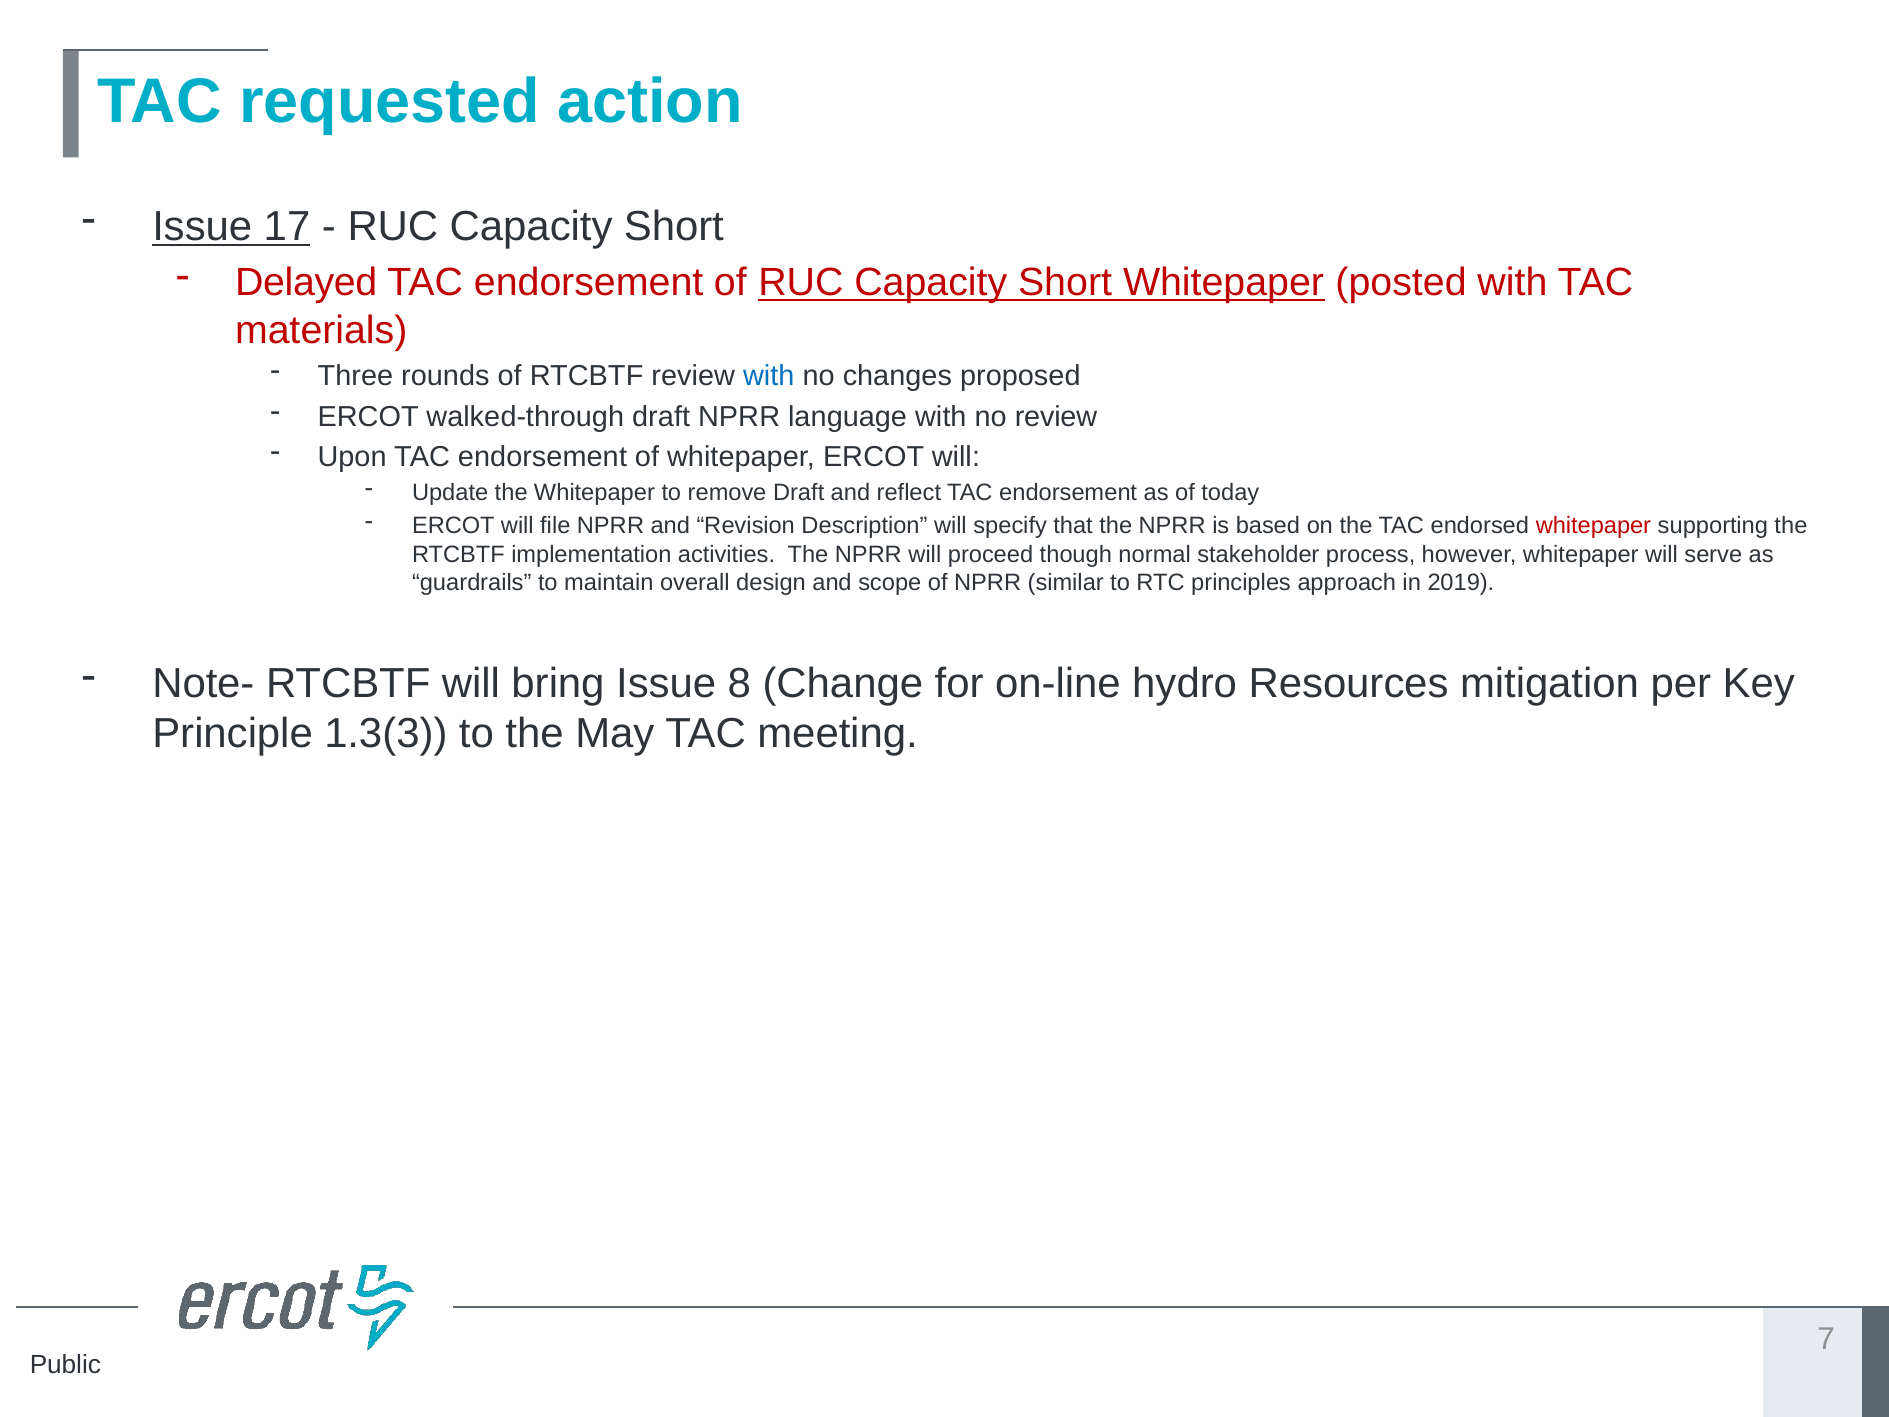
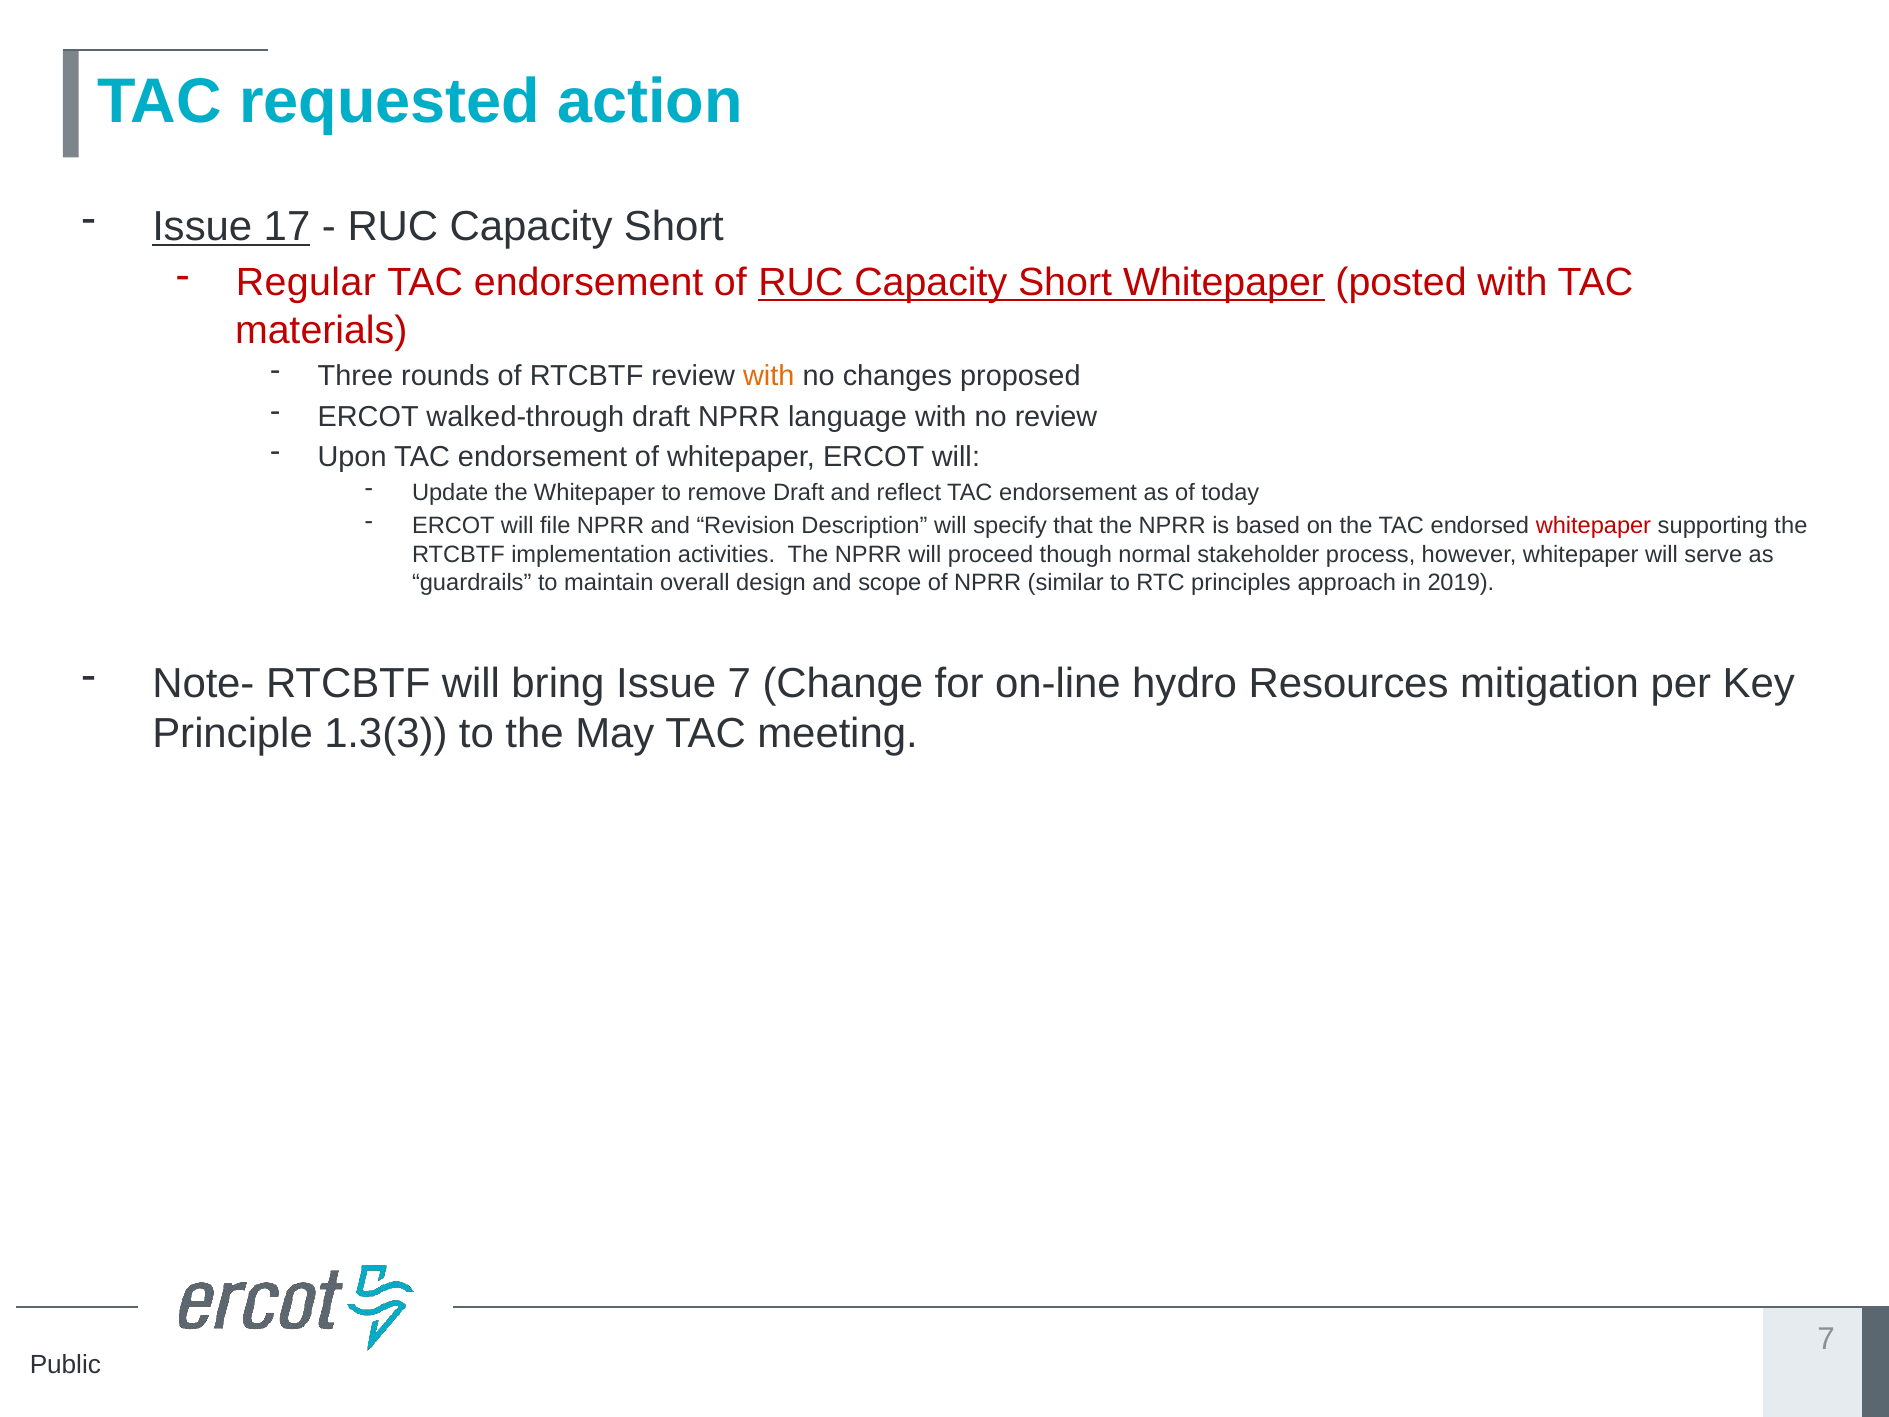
Delayed: Delayed -> Regular (306, 283)
with colour: blue -> orange (769, 376)
Issue 8: 8 -> 7 (739, 683)
